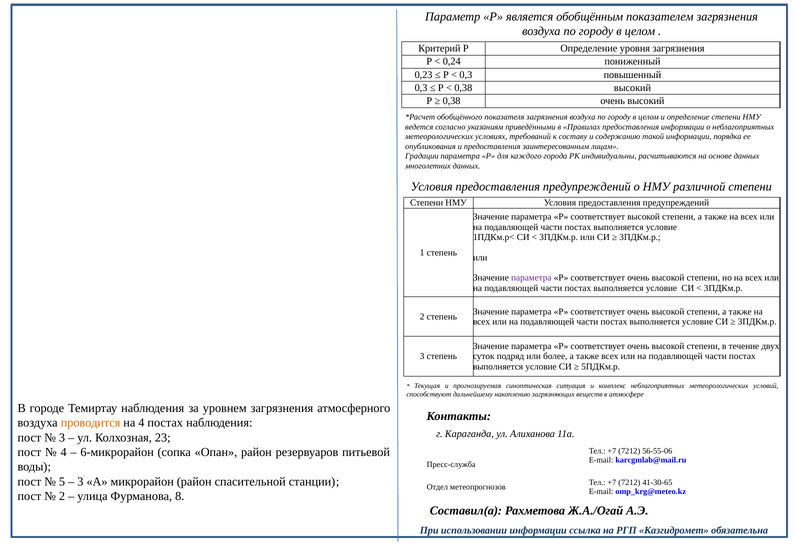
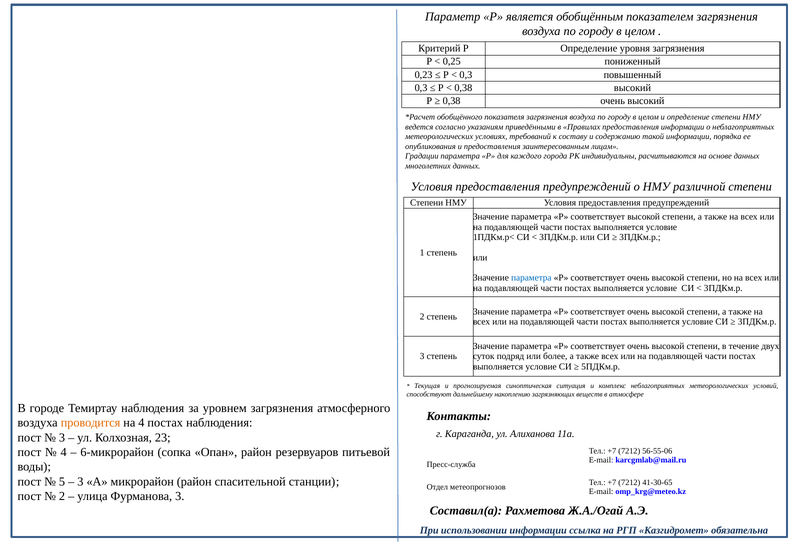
0,24: 0,24 -> 0,25 (452, 62)
параметра colour: purple -> blue (531, 278)
Фурманова 8: 8 -> 3 (180, 496)
